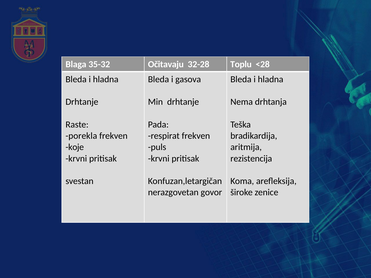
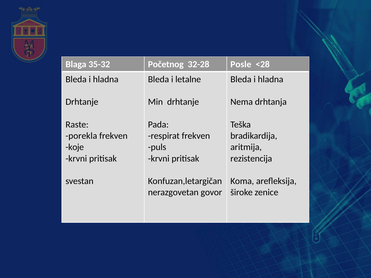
Očitavaju: Očitavaju -> Početnog (166, 64)
Toplu: Toplu -> Posle (241, 64)
gasova: gasova -> letalne (188, 79)
